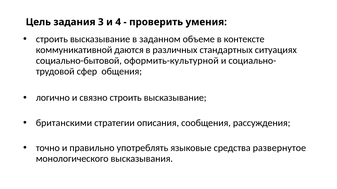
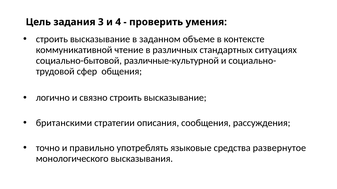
даются: даются -> чтение (129, 50)
оформить-культурной: оформить-культурной -> различные-культурной (171, 61)
